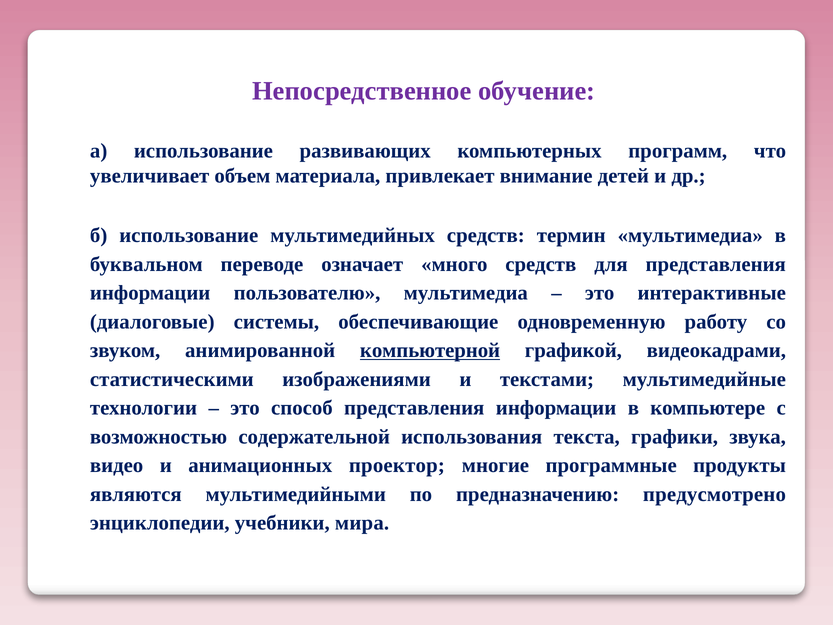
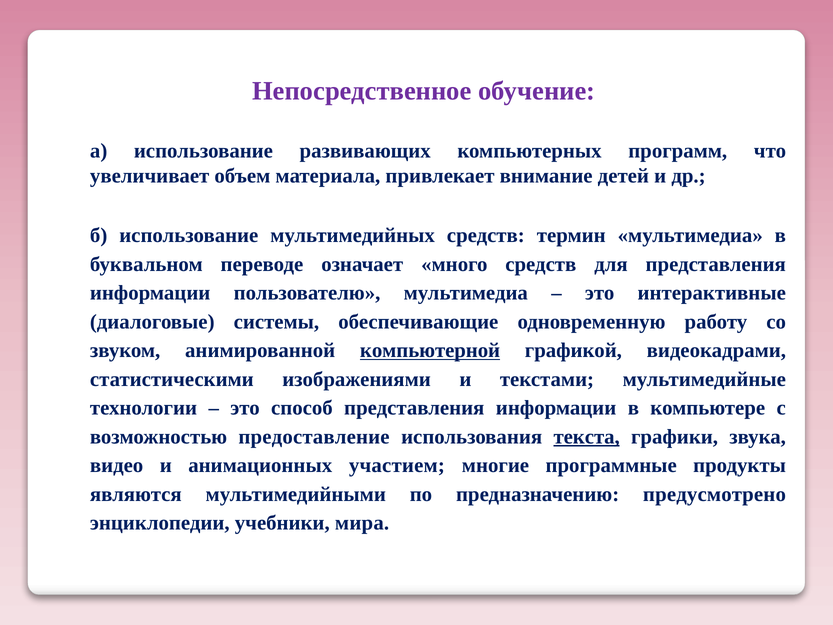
содержательной: содержательной -> предоставление (314, 437)
текста underline: none -> present (587, 437)
проектор: проектор -> участием (397, 465)
